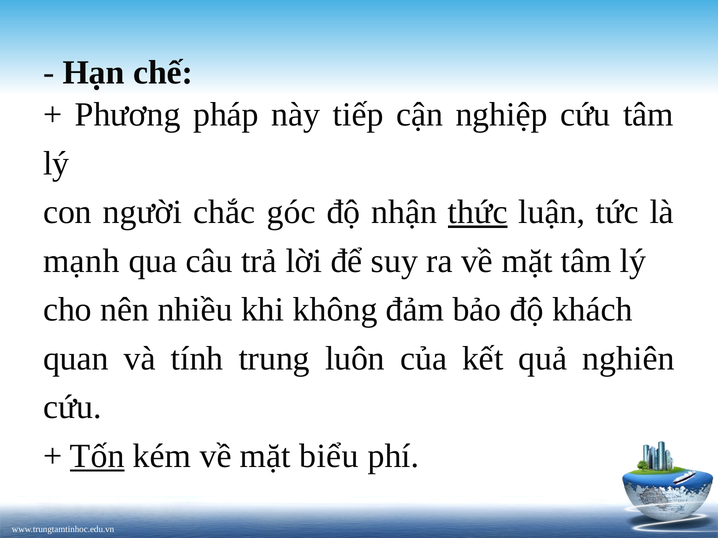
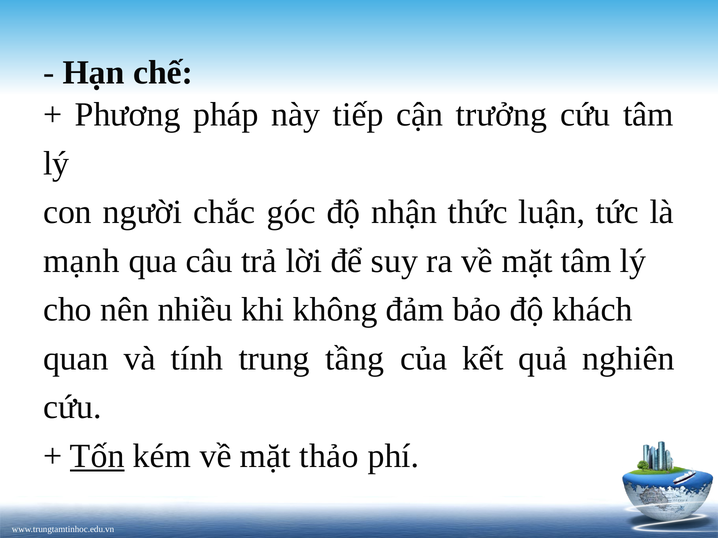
nghiệp: nghiệp -> trưởng (501, 115)
thức underline: present -> none (478, 212)
luôn: luôn -> tầng (355, 359)
biểu: biểu -> thảo (329, 456)
